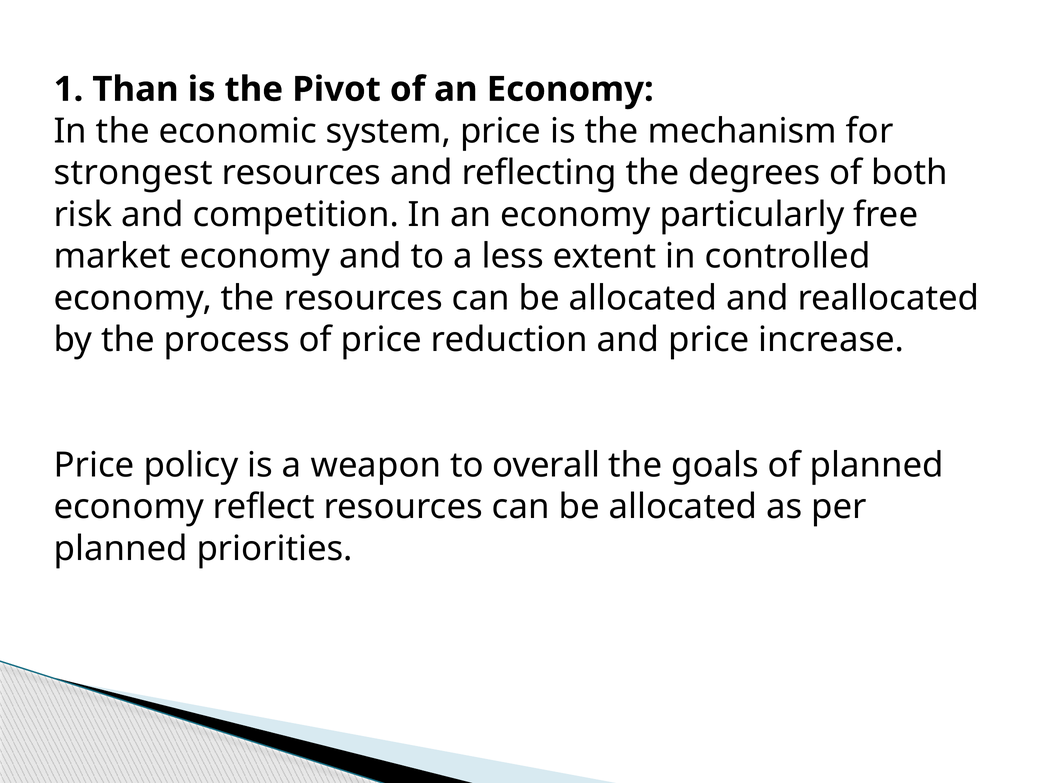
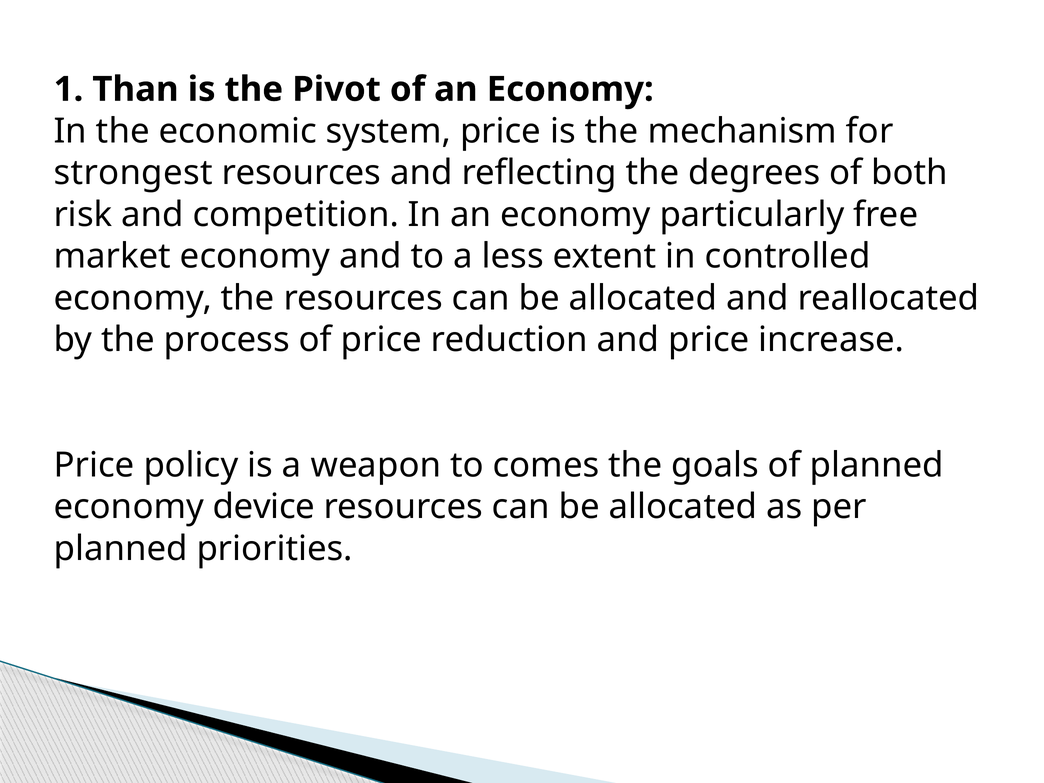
overall: overall -> comes (546, 465)
reflect: reflect -> device (264, 507)
